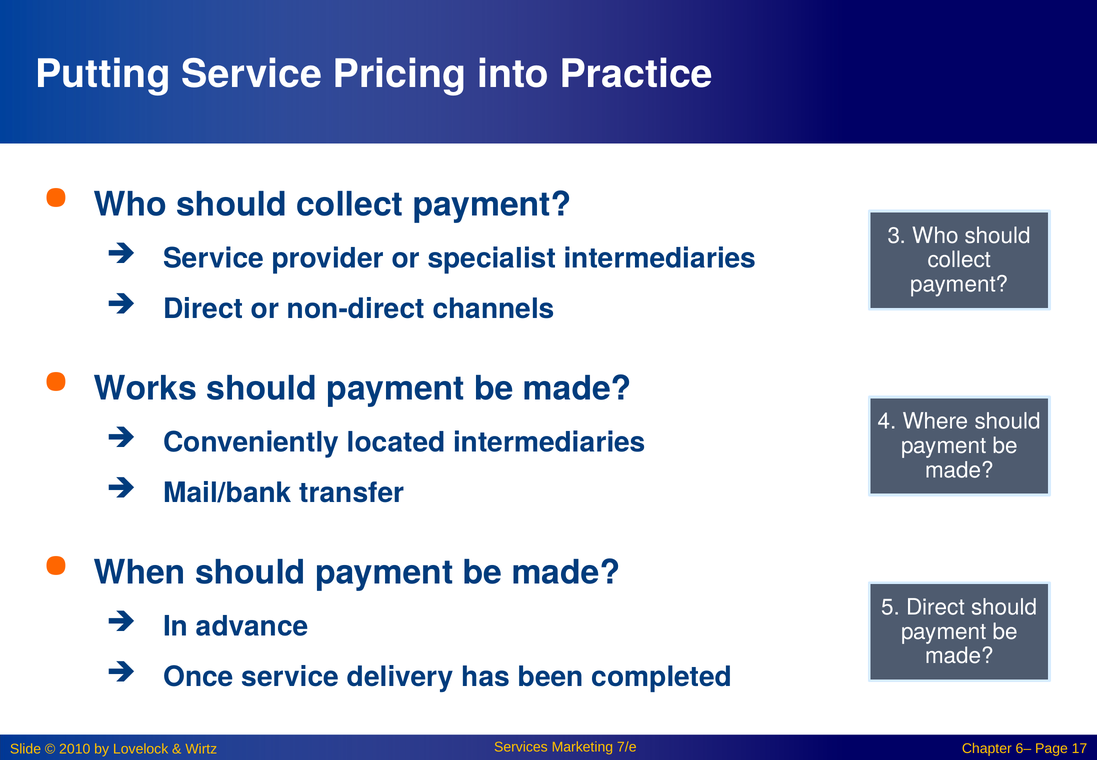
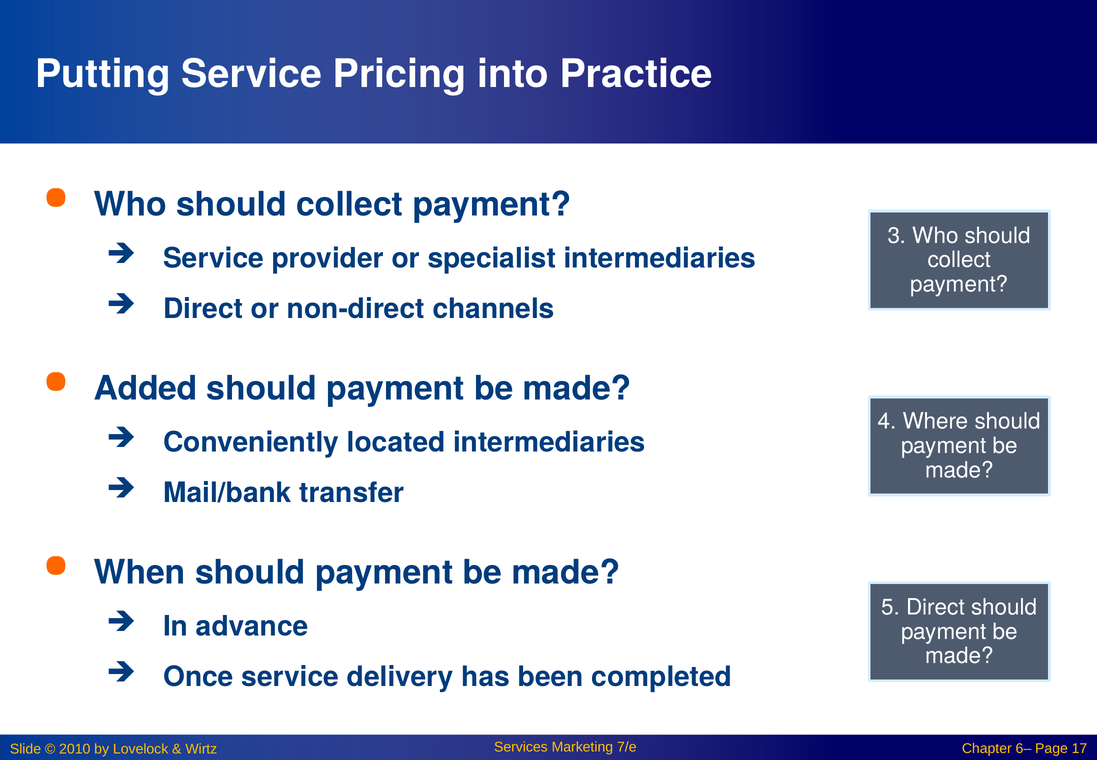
Works: Works -> Added (146, 389)
